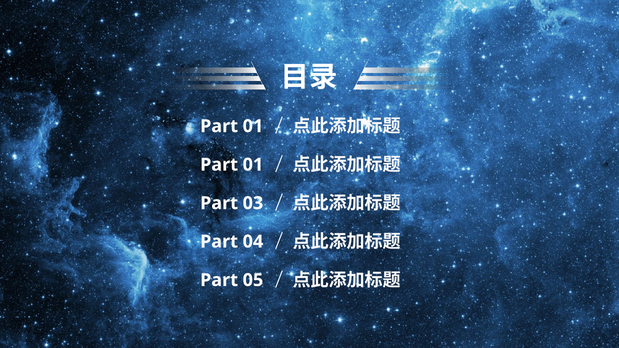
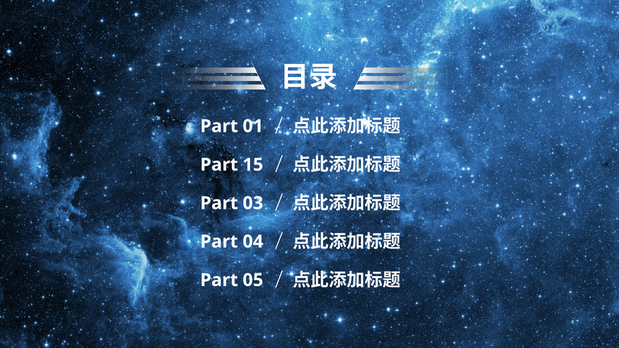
01: 01 -> 15 (253, 165)
